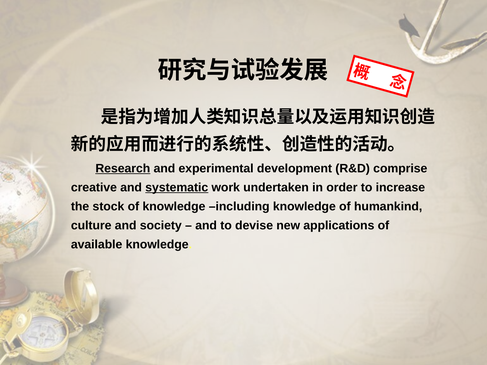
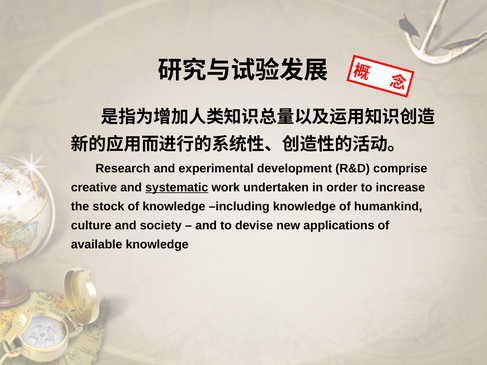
Research underline: present -> none (123, 169)
